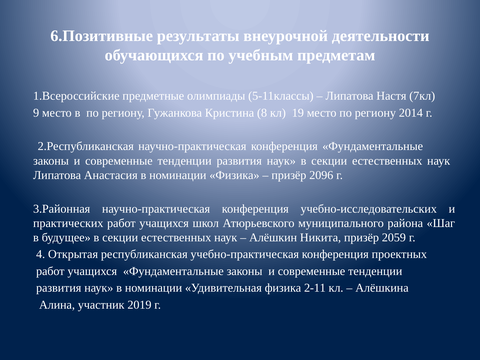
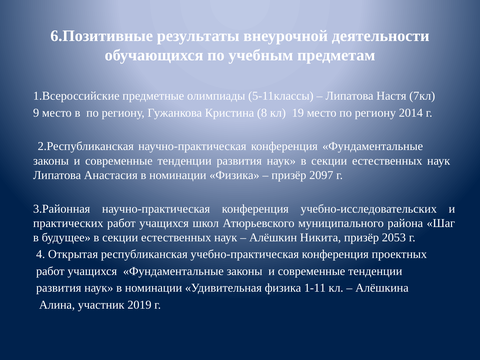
2096: 2096 -> 2097 (321, 175)
2059: 2059 -> 2053 (394, 238)
2-11: 2-11 -> 1-11 (315, 288)
